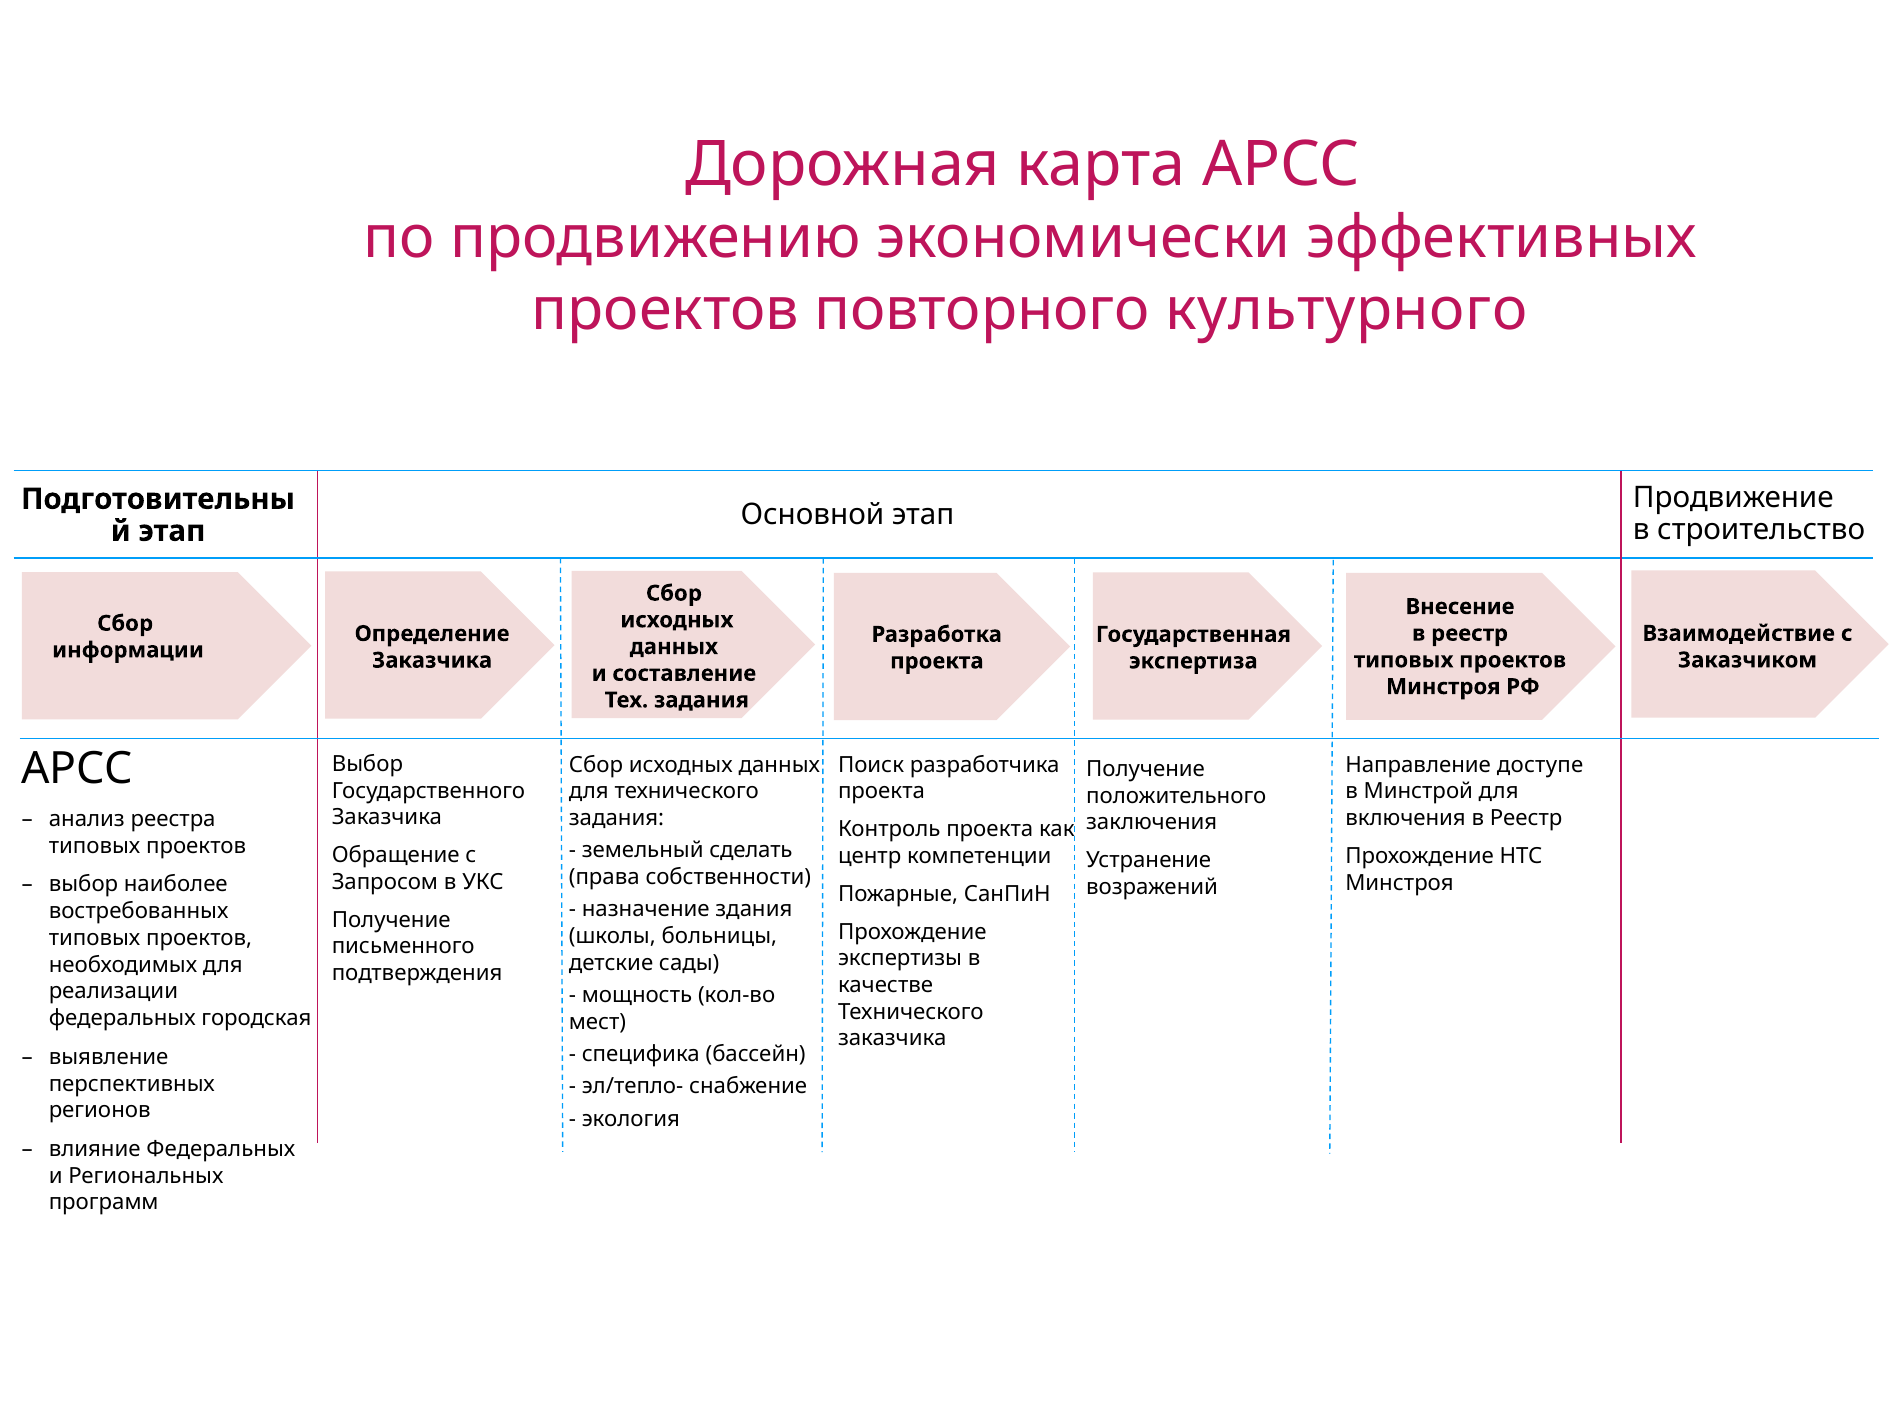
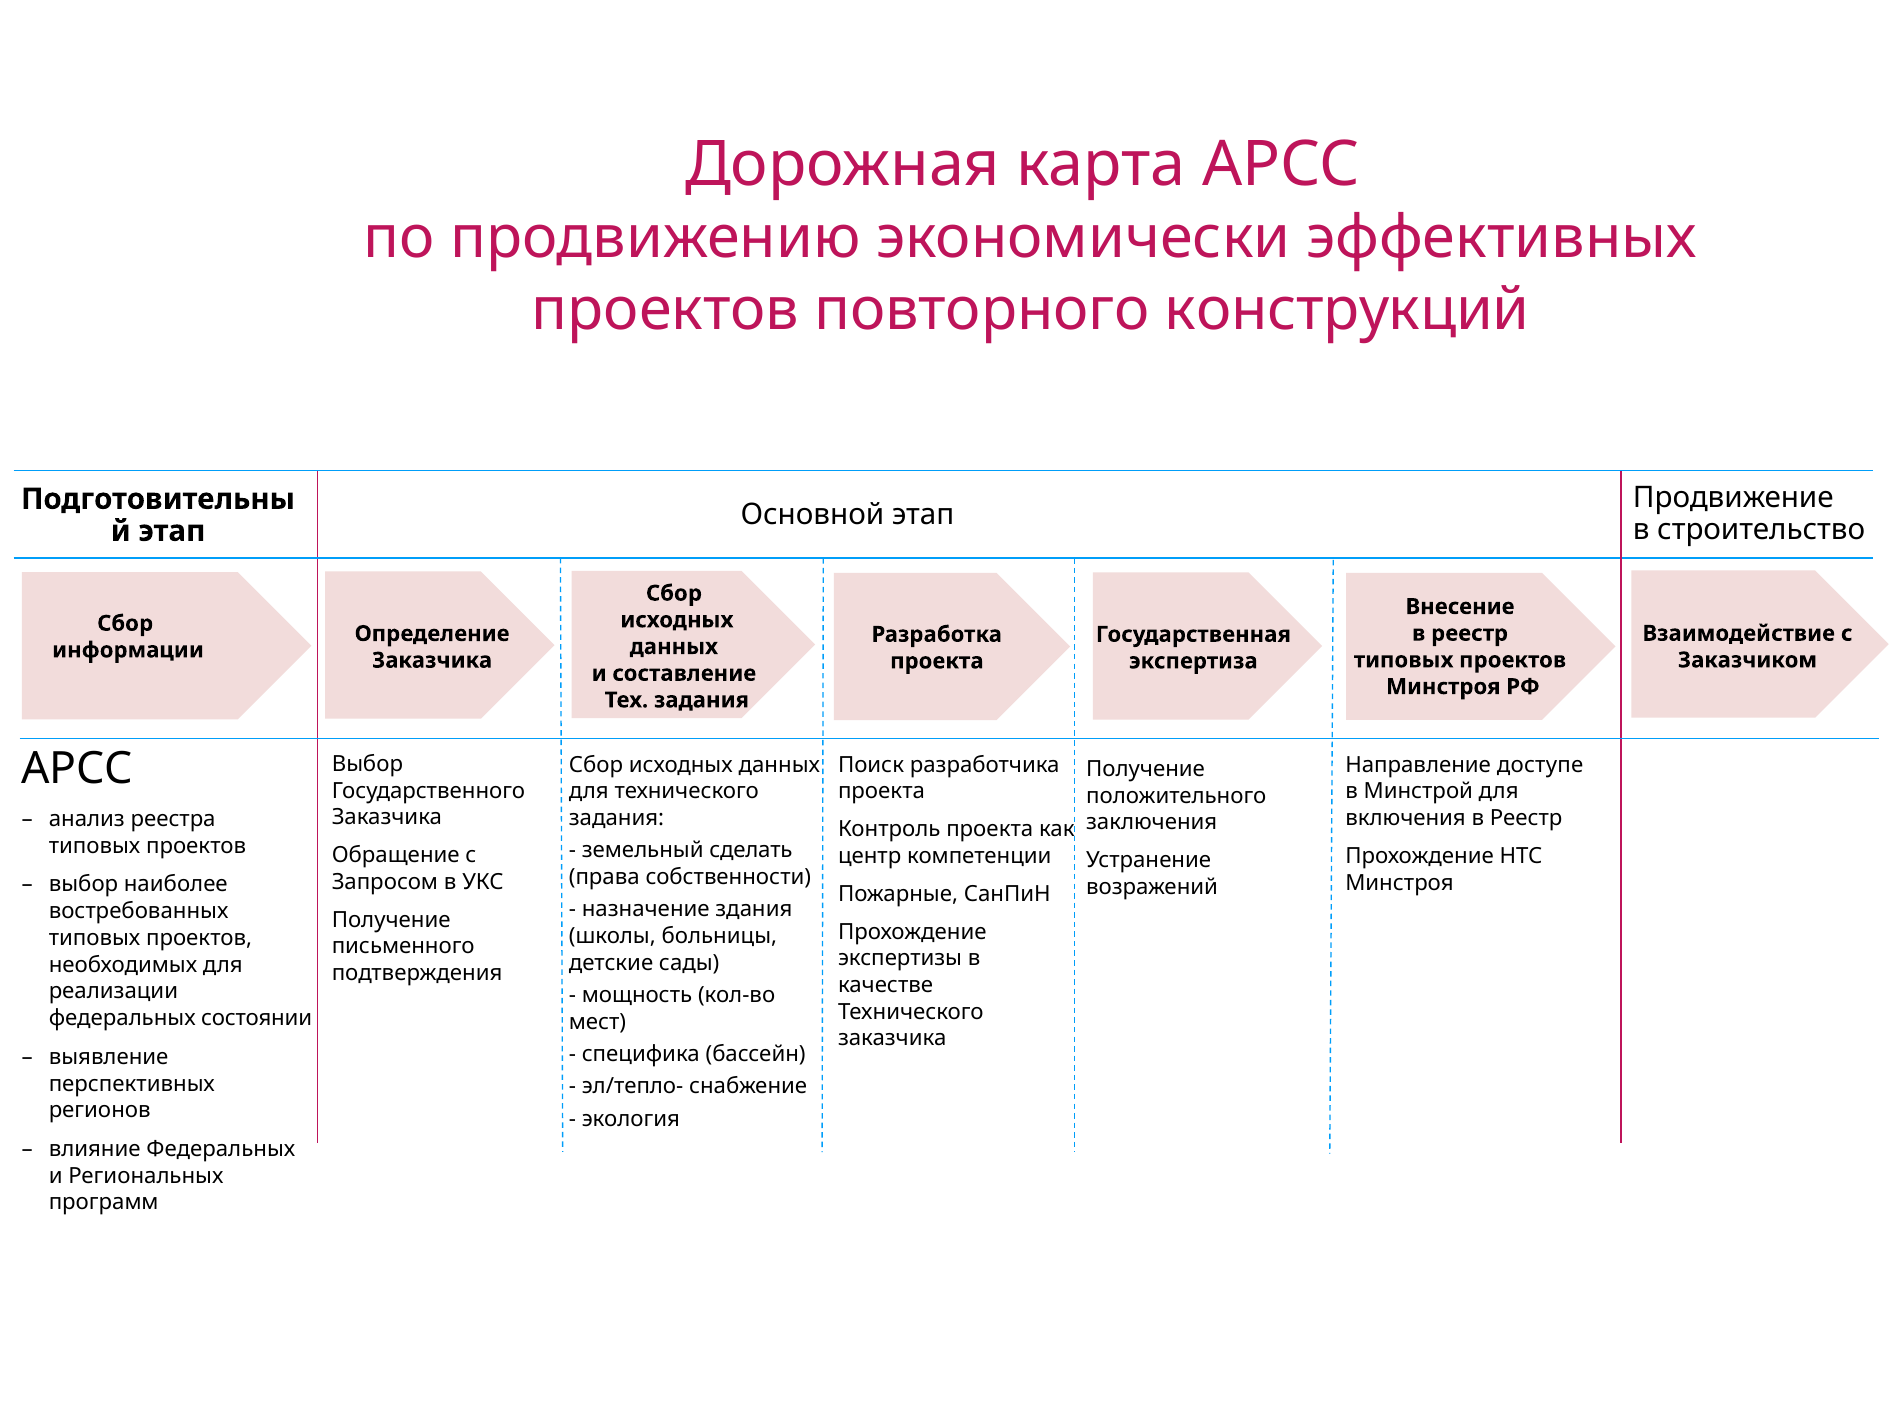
культурного: культурного -> конструкций (1347, 310)
городская: городская -> состоянии (257, 1018)
